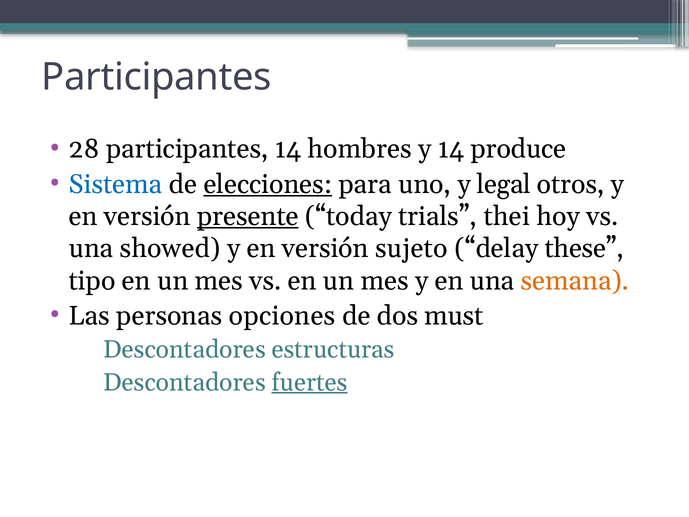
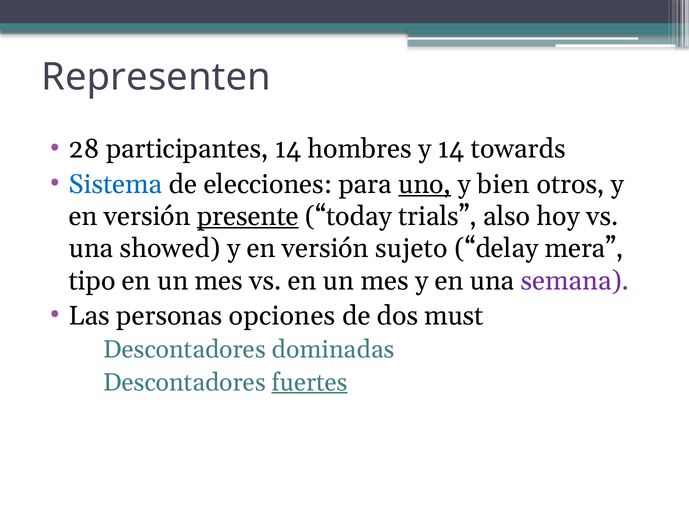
Participantes: Participantes -> Representen (156, 77)
produce: produce -> towards (518, 149)
elecciones underline: present -> none (268, 184)
uno underline: none -> present (425, 184)
legal: legal -> bien (504, 184)
thei: thei -> also (507, 216)
these: these -> mera (584, 248)
semana colour: orange -> purple (575, 281)
estructuras: estructuras -> dominadas (333, 349)
